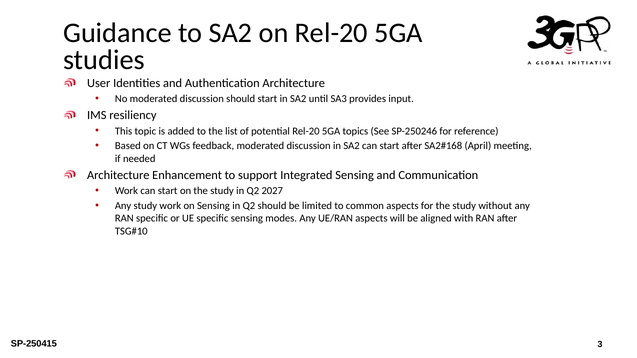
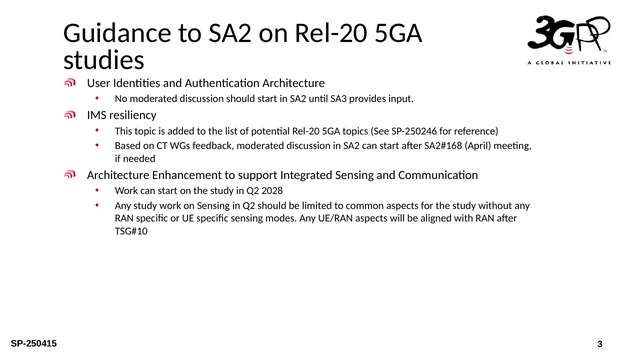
2027: 2027 -> 2028 (272, 191)
